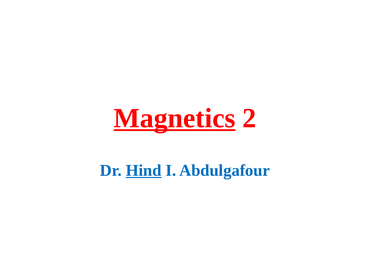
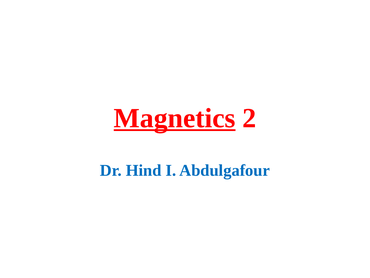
Hind underline: present -> none (144, 170)
